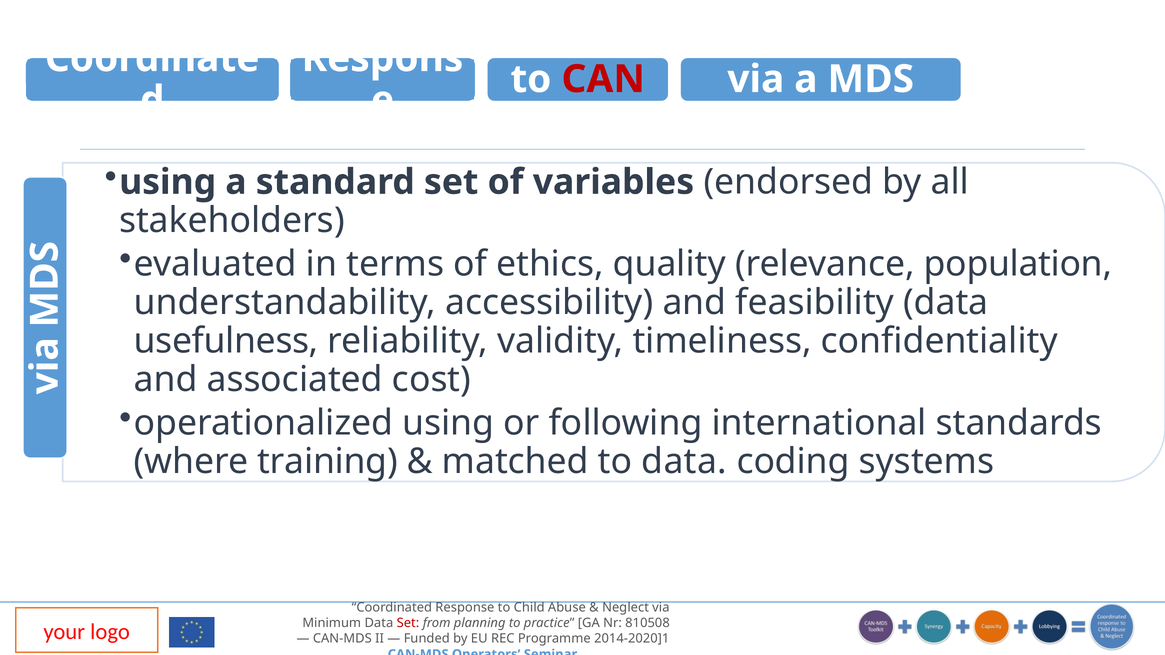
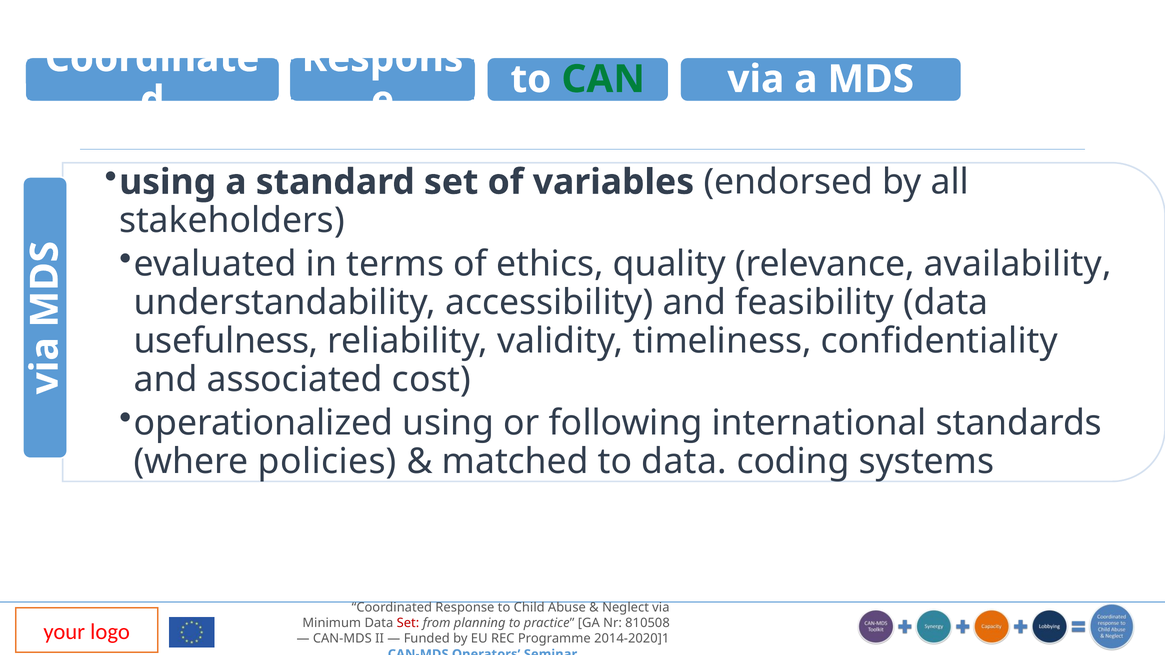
CAN colour: red -> green (603, 79)
population: population -> availability (1018, 264)
training: training -> policies (327, 462)
